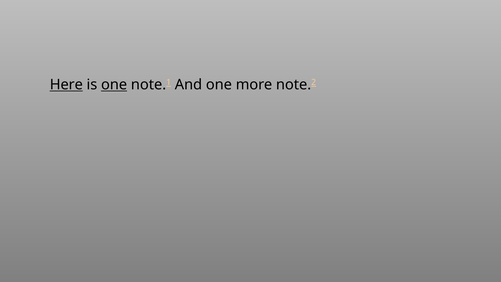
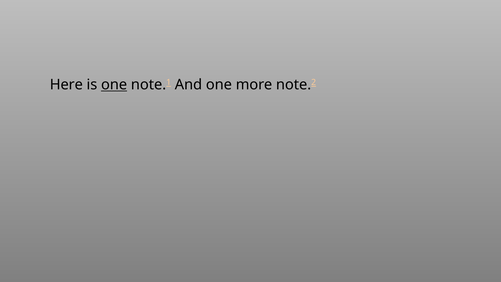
Here underline: present -> none (66, 85)
